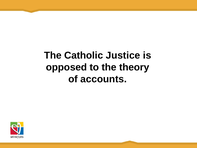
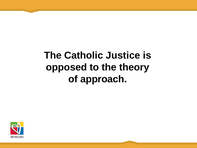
accounts: accounts -> approach (104, 79)
